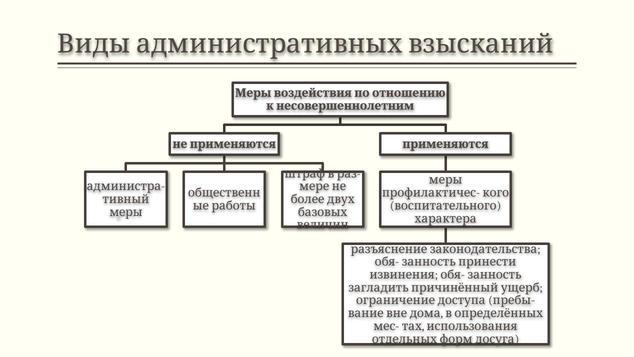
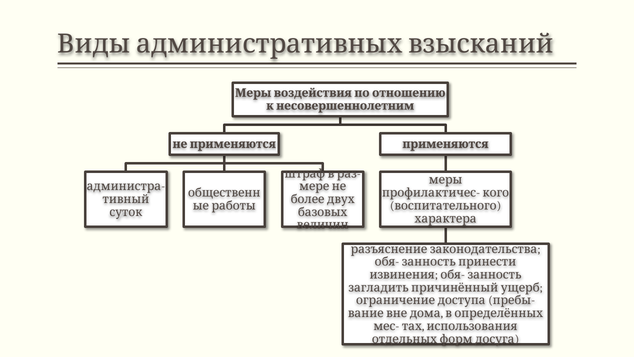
меры: меры -> суток (126, 212)
